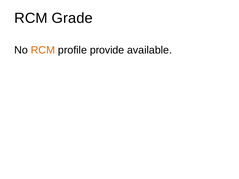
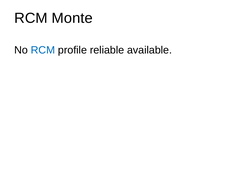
Grade: Grade -> Monte (72, 18)
RCM colour: orange -> blue (43, 50)
provide: provide -> reliable (107, 50)
